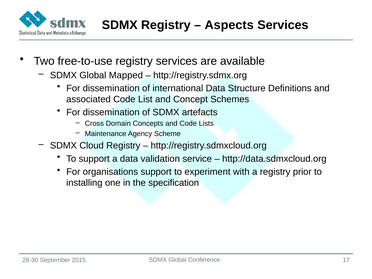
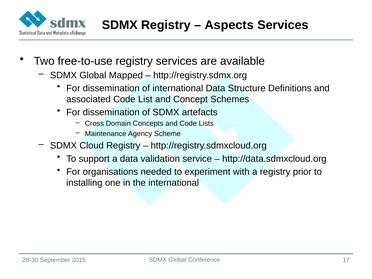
organisations support: support -> needed (156, 172)
the specification: specification -> international (174, 183)
